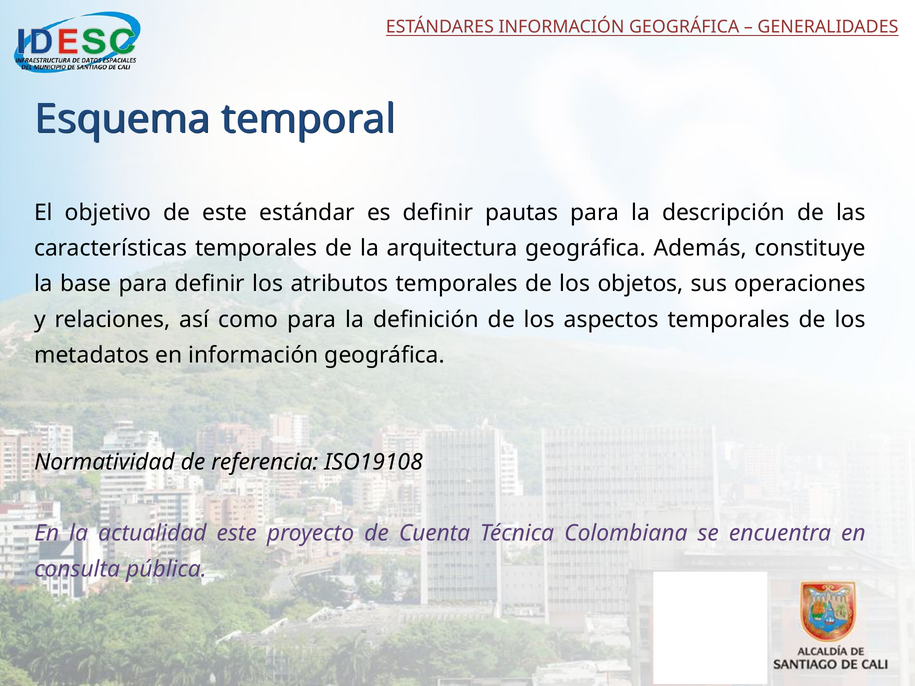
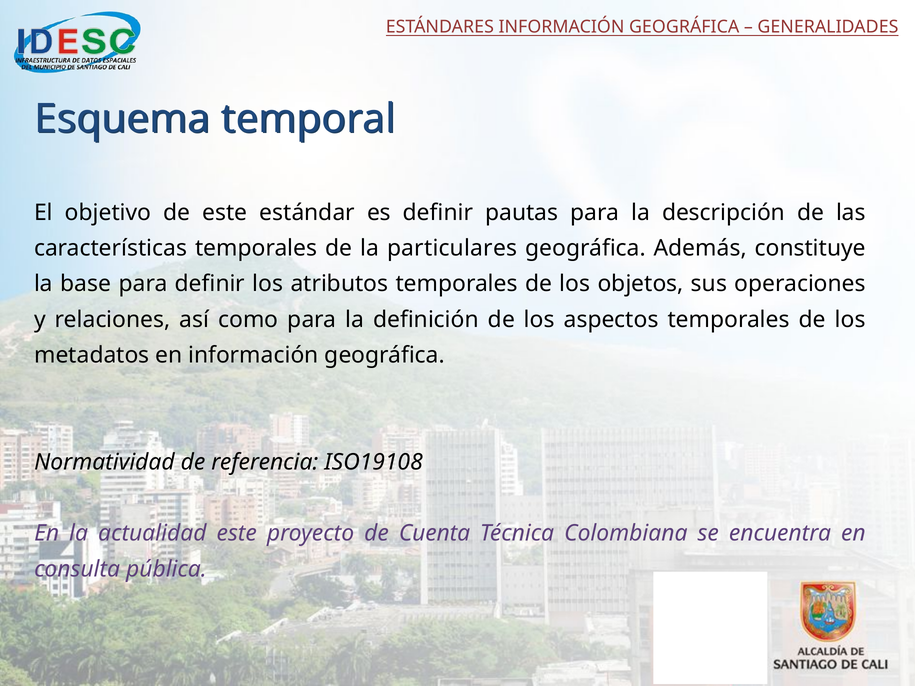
arquitectura: arquitectura -> particulares (452, 248)
